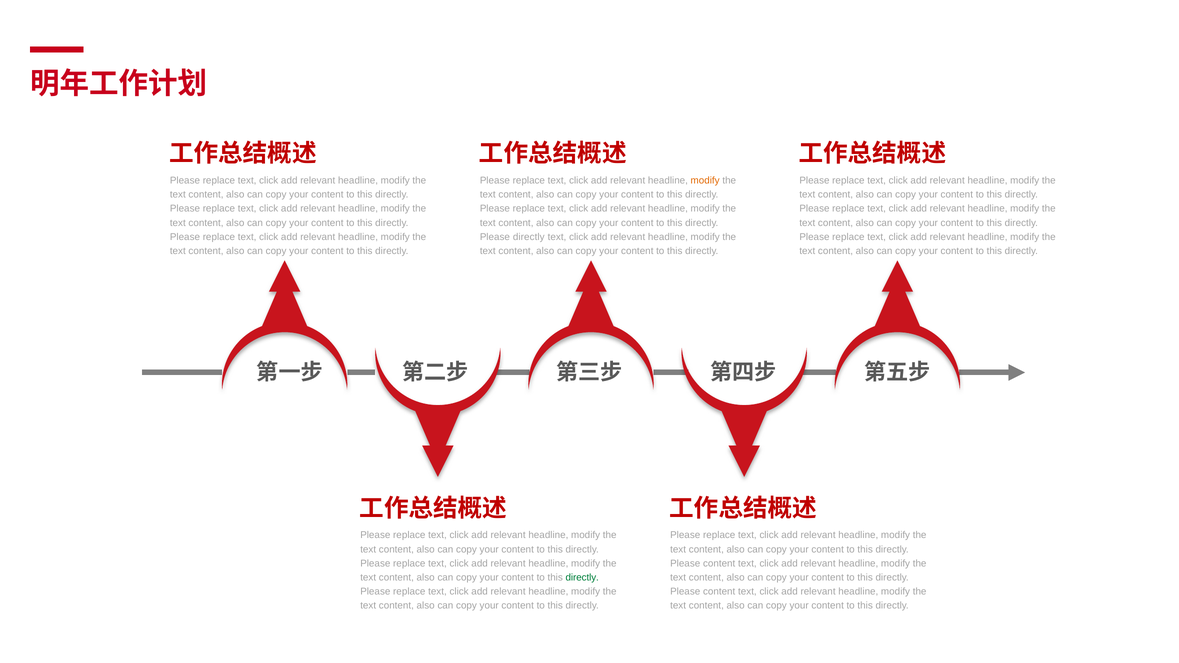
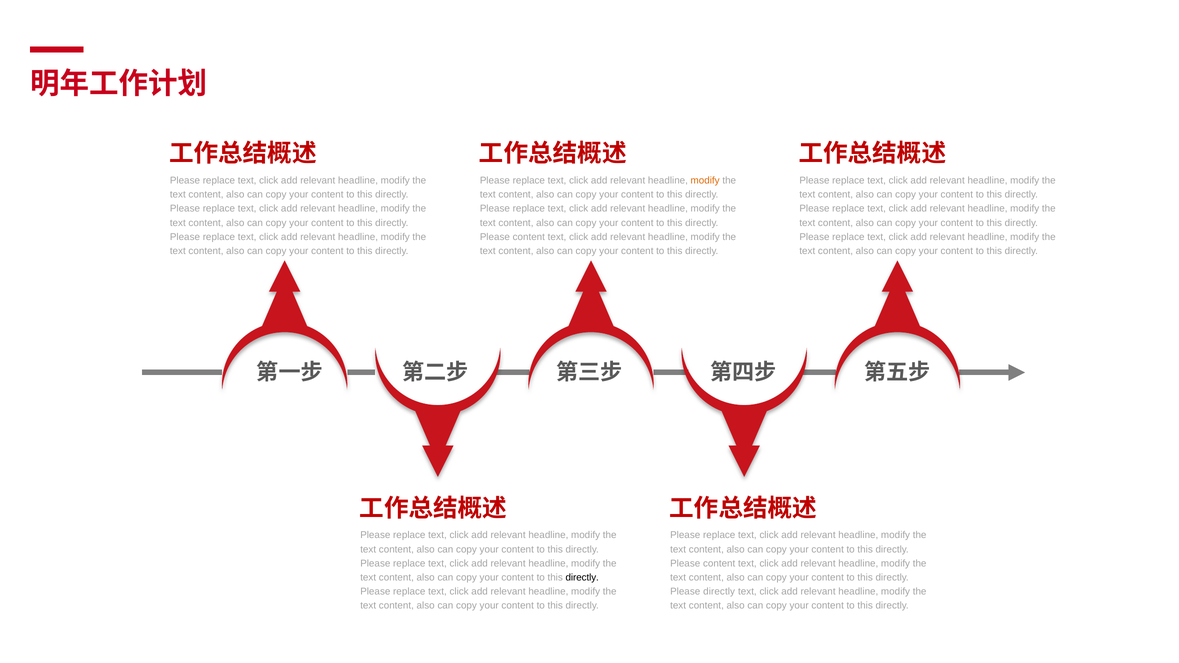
directly: directly -> content (529, 237)
directly colour: green -> black (582, 578)
content: content -> directly (719, 592)
